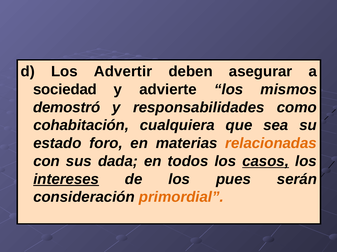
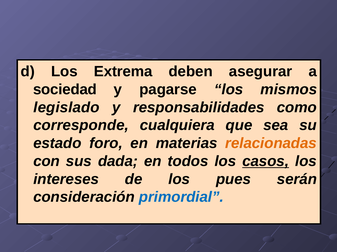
Advertir: Advertir -> Extrema (123, 72)
advierte: advierte -> pagarse (168, 90)
demostró: demostró -> legislado (66, 108)
cohabitación: cohabitación -> corresponde (81, 126)
intereses underline: present -> none (66, 180)
primordial colour: orange -> blue (181, 198)
